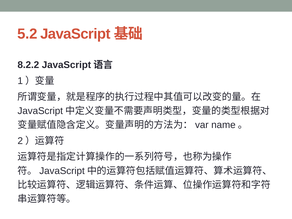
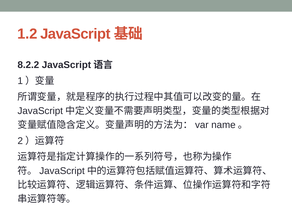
5.2: 5.2 -> 1.2 (27, 34)
